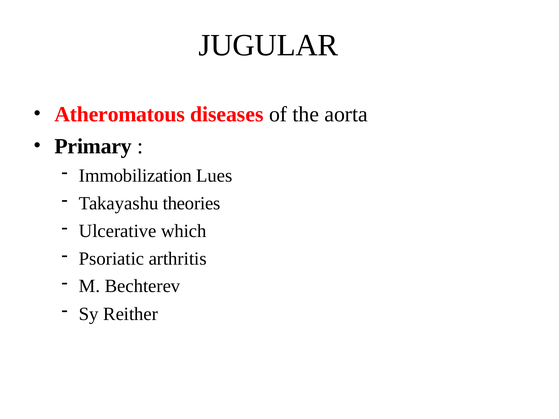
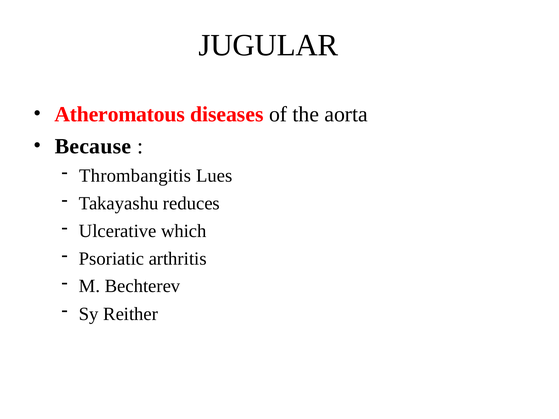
Primary: Primary -> Because (93, 146)
Immobilization: Immobilization -> Thrombangitis (135, 176)
theories: theories -> reduces (191, 203)
